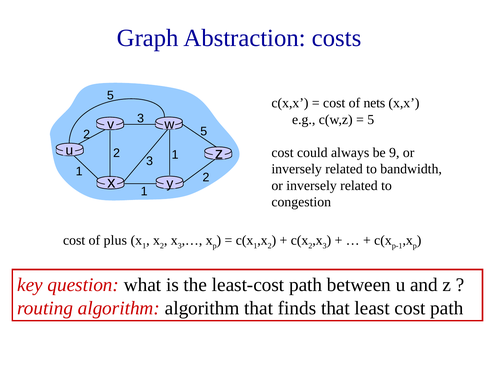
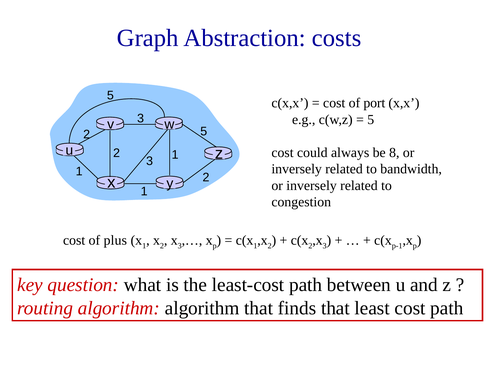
nets: nets -> port (374, 103)
9: 9 -> 8 (394, 153)
